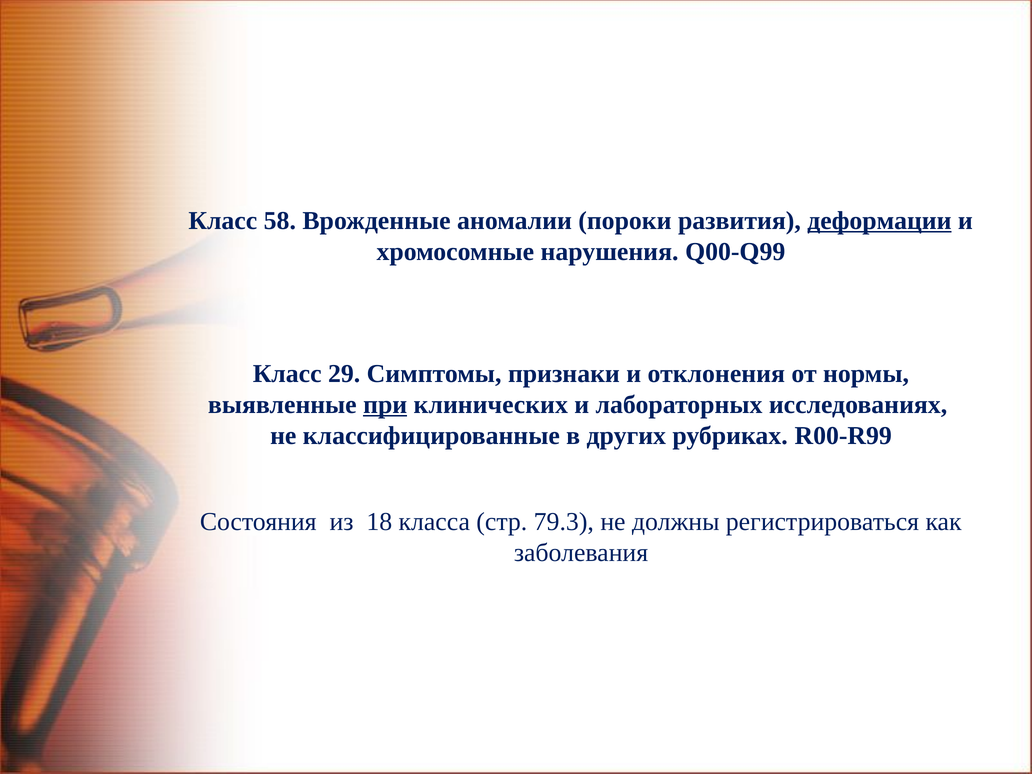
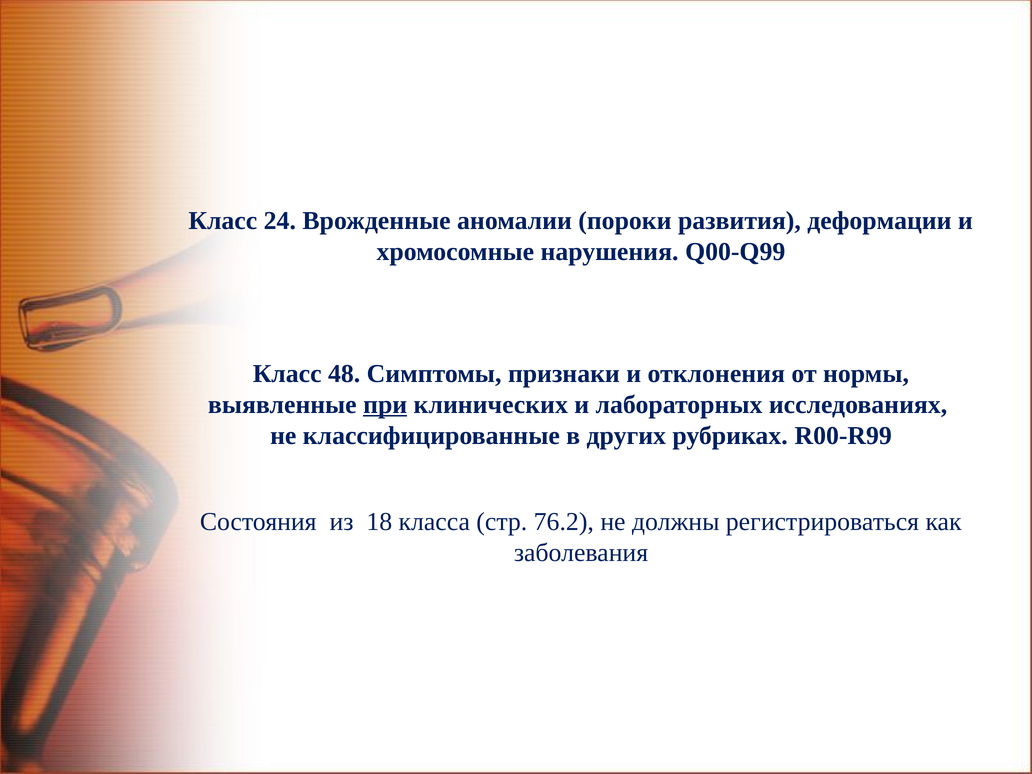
58: 58 -> 24 (280, 221)
деформации underline: present -> none (879, 221)
29: 29 -> 48 (344, 374)
79.3: 79.3 -> 76.2 (564, 522)
